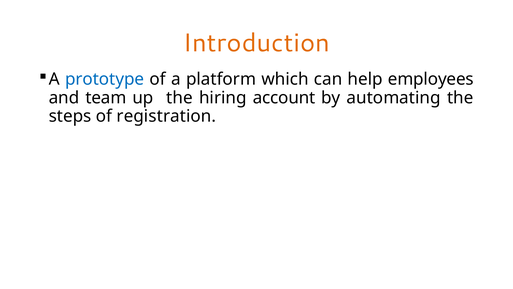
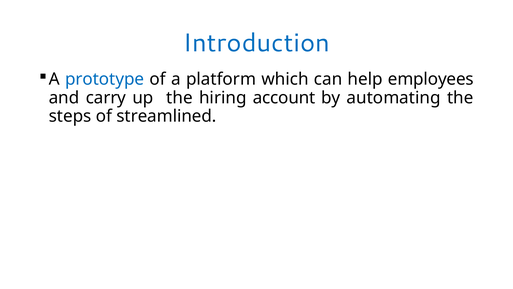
Introduction colour: orange -> blue (256, 43)
team: team -> carry (106, 98)
registration: registration -> streamlined (166, 116)
